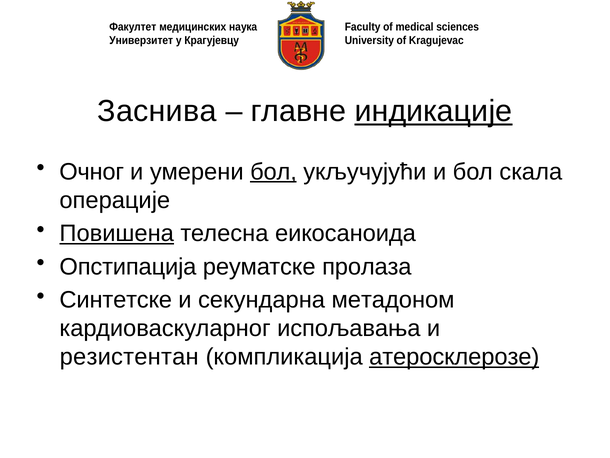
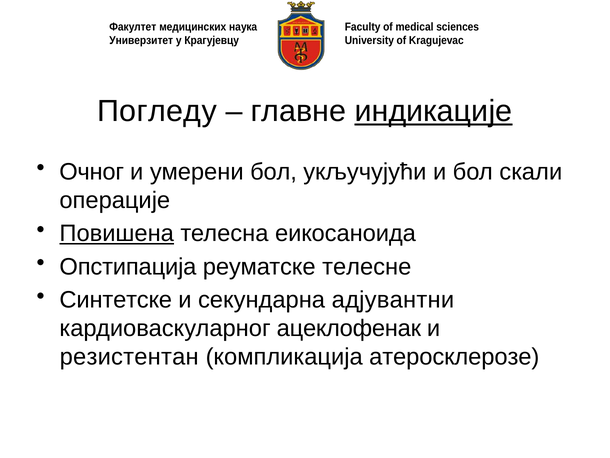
Заснива: Заснива -> Погледу (157, 111)
бол underline: present -> none (274, 172)
скала: скала -> скали (531, 172)
пролаза: пролаза -> телесне (367, 267)
метадоном: метадоном -> адјувантни (393, 300)
испољавања: испољавања -> ацеклофенак (349, 328)
атеросклерозе underline: present -> none (454, 357)
